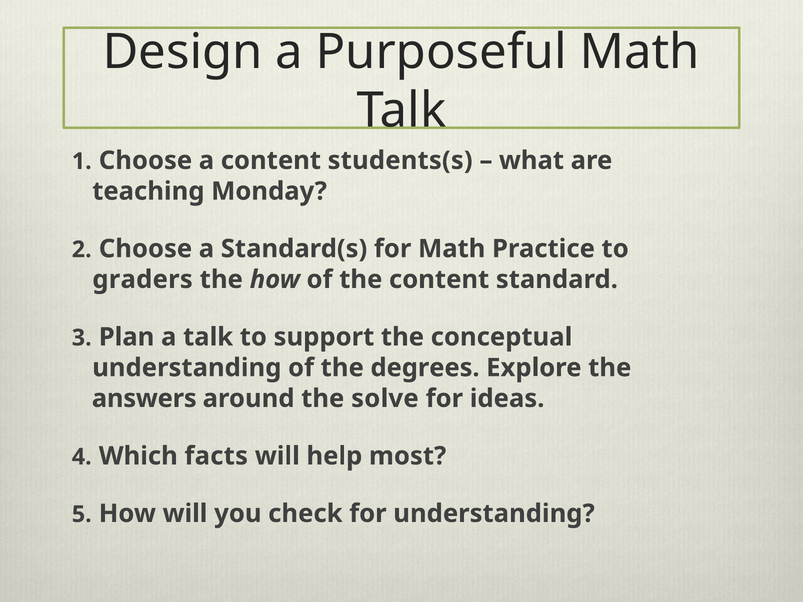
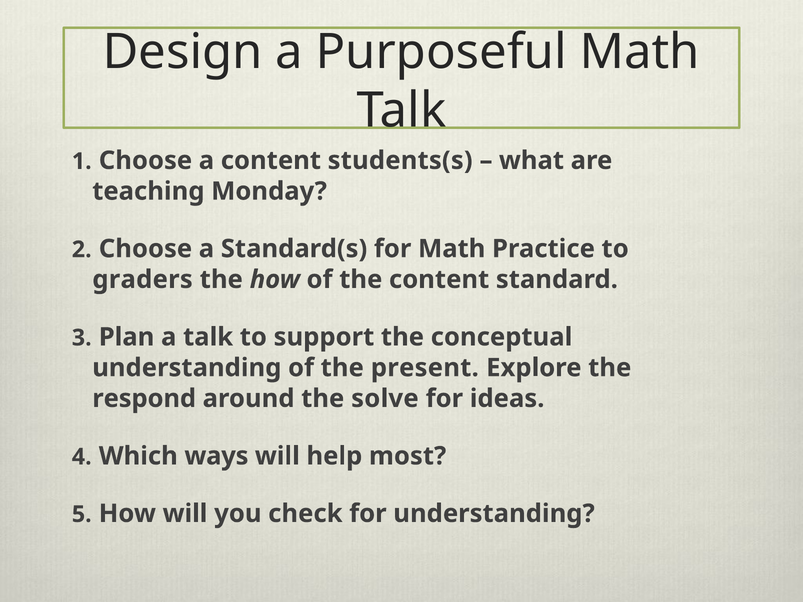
degrees: degrees -> present (425, 368)
answers: answers -> respond (144, 399)
facts: facts -> ways (216, 456)
